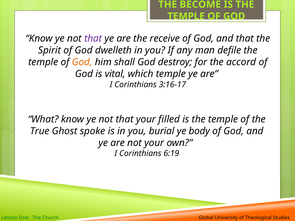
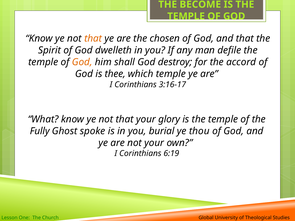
that colour: purple -> orange (93, 39)
receive: receive -> chosen (165, 39)
vital: vital -> thee (115, 74)
filled: filled -> glory (169, 119)
True: True -> Fully (40, 131)
body: body -> thou (199, 131)
